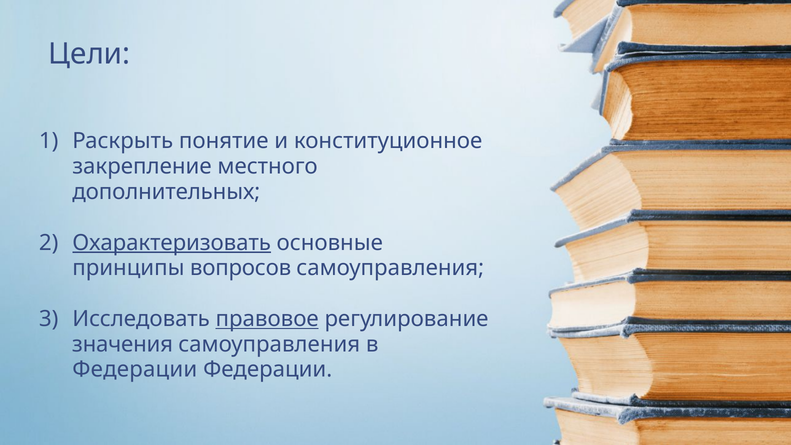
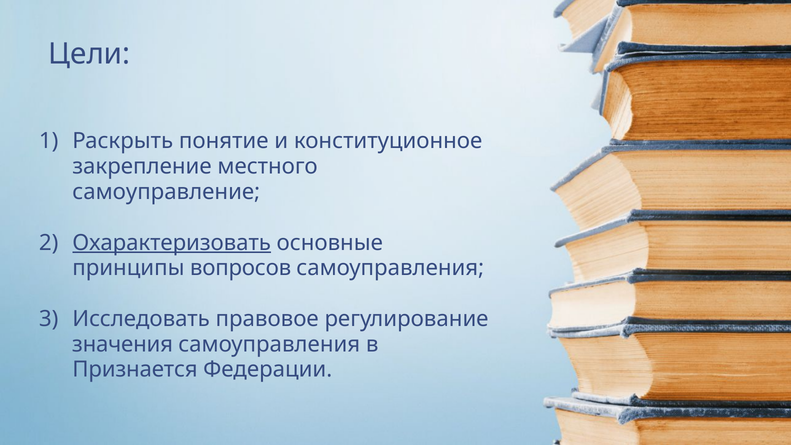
дополнительных: дополнительных -> самоуправление (166, 192)
правовое underline: present -> none (267, 319)
Федерации: Федерации -> Признается (135, 370)
